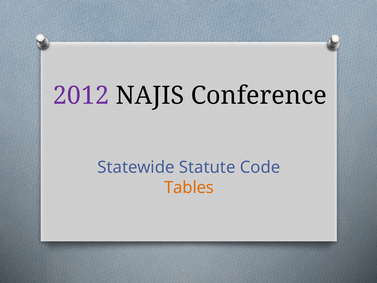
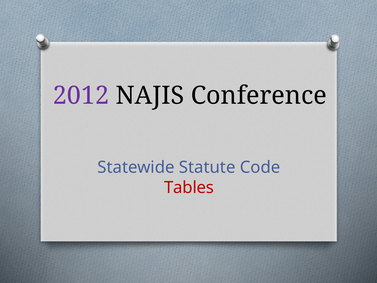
Tables colour: orange -> red (189, 187)
